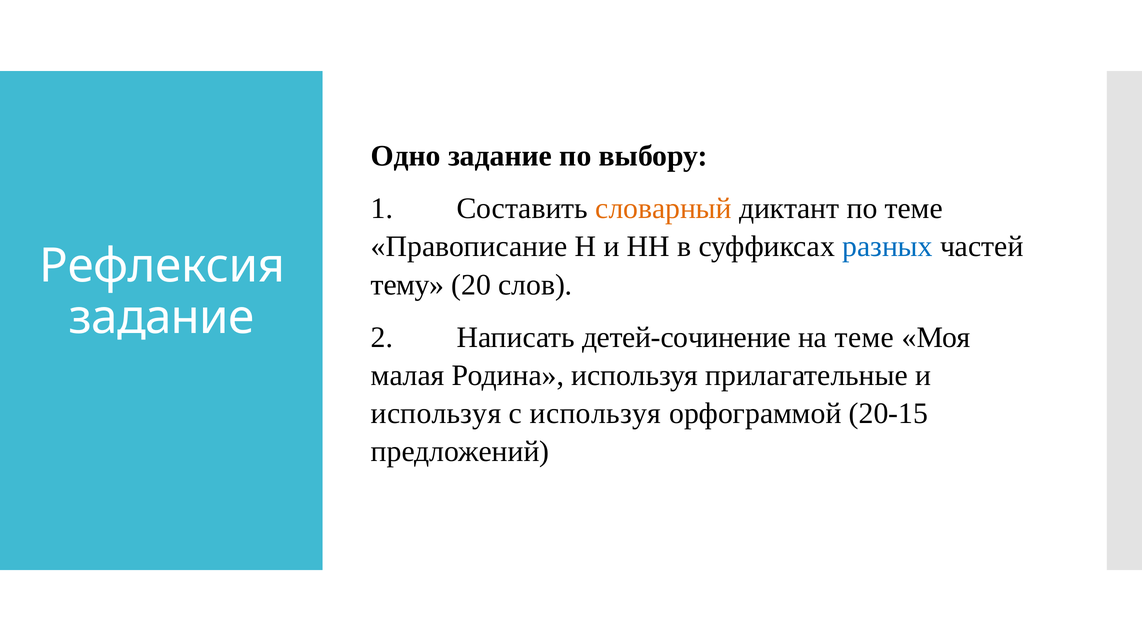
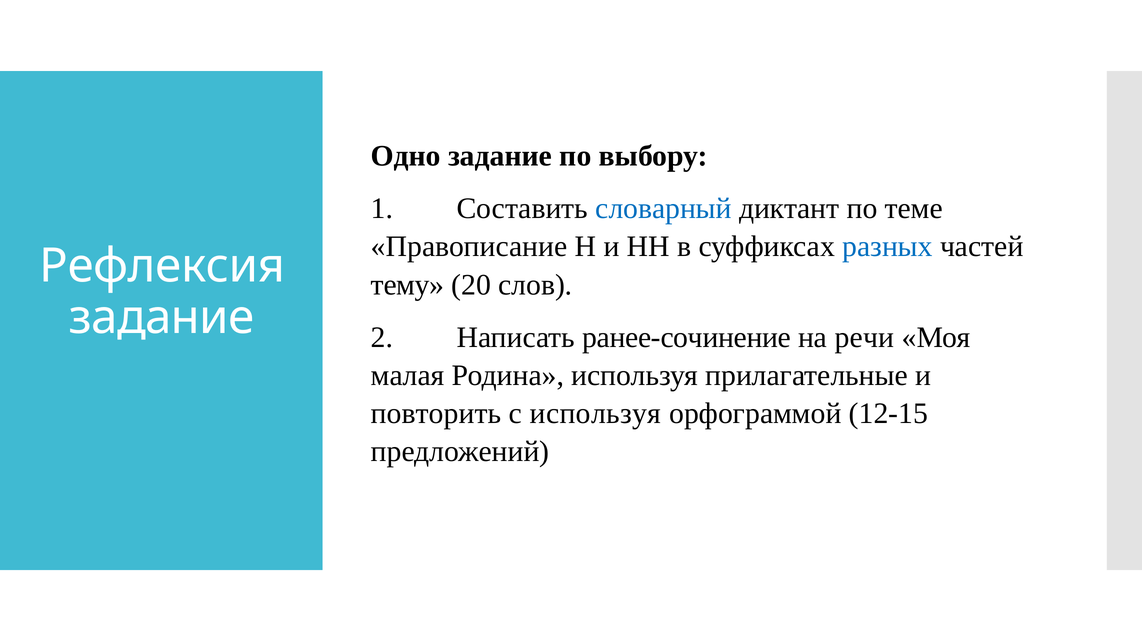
словарный colour: orange -> blue (664, 209)
детей-сочинение: детей-сочинение -> ранее-сочинение (687, 337)
на теме: теме -> речи (864, 337)
используя: используя -> повторить (436, 414)
20-15: 20-15 -> 12-15 (888, 414)
